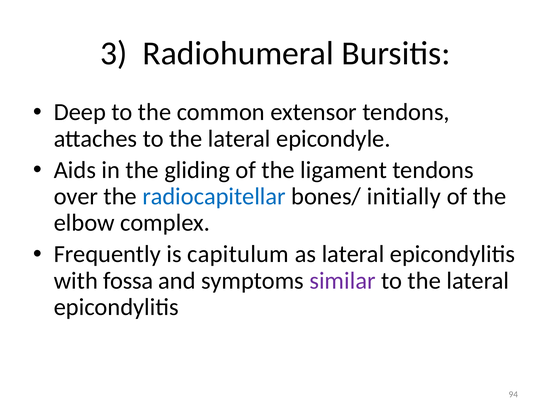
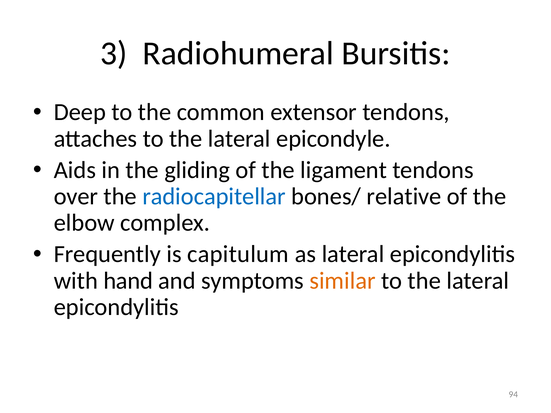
initially: initially -> relative (404, 197)
fossa: fossa -> hand (128, 281)
similar colour: purple -> orange (343, 281)
